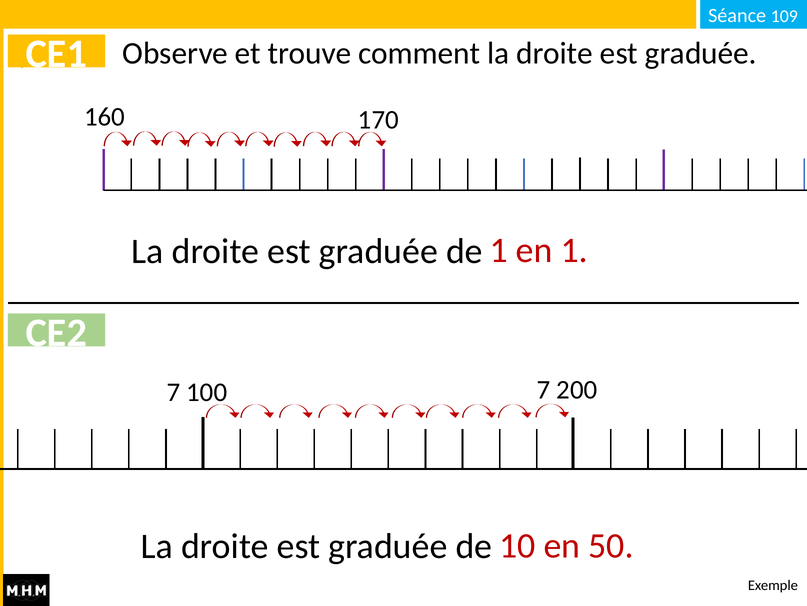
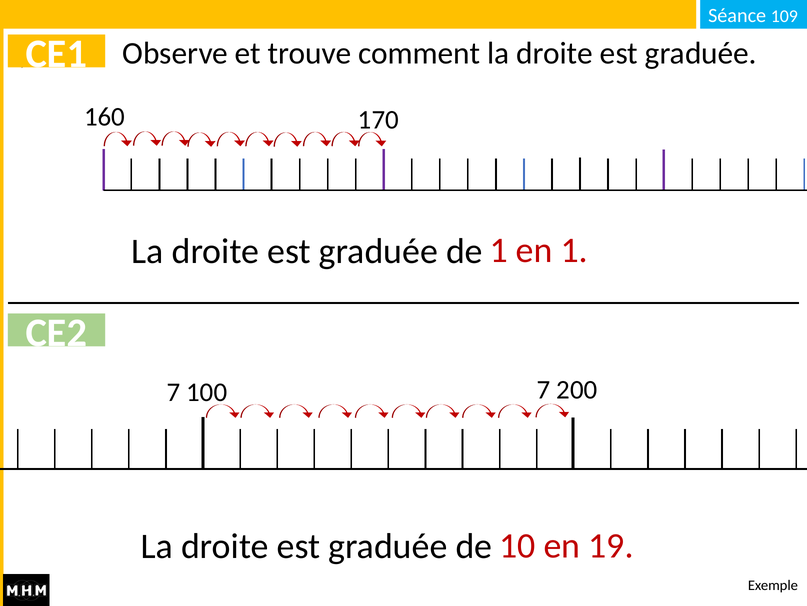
50: 50 -> 19 (611, 545)
